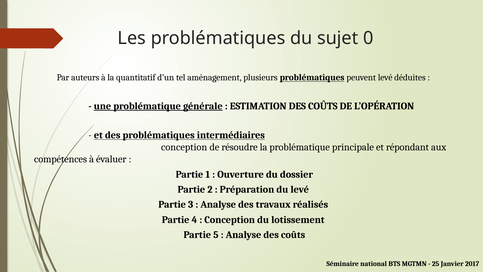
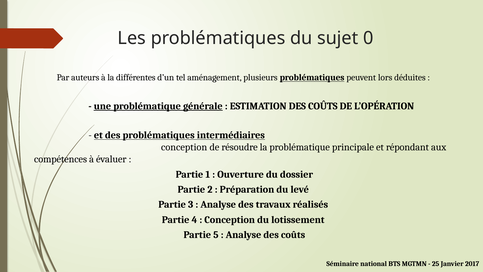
quantitatif: quantitatif -> différentes (136, 77)
peuvent levé: levé -> lors (385, 77)
